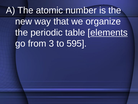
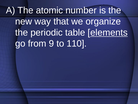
3: 3 -> 9 (51, 43)
595: 595 -> 110 (77, 43)
